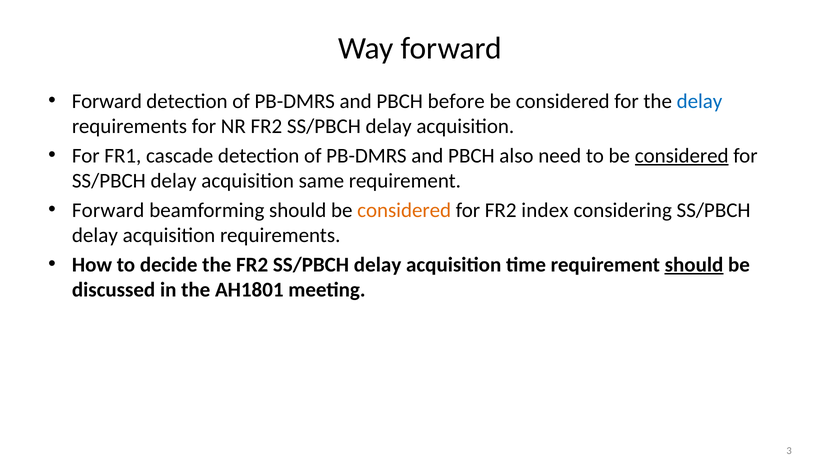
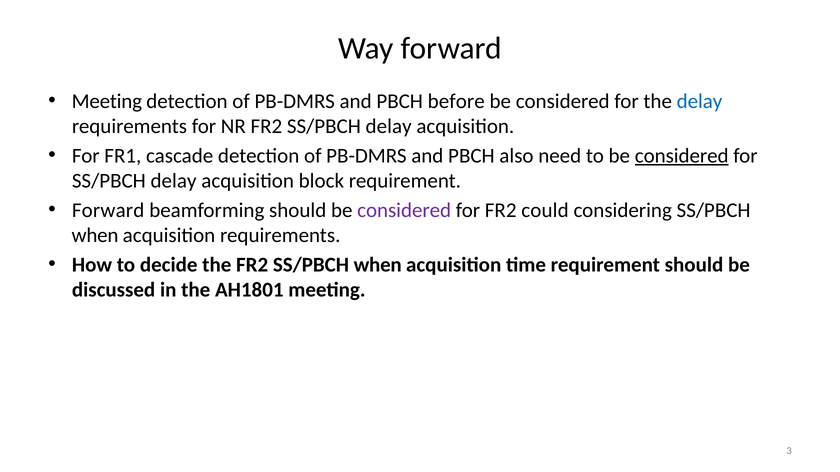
Forward: Forward -> Meeting (107, 101)
same: same -> block (321, 181)
considered colour: orange -> purple (404, 210)
index: index -> could (545, 210)
delay: delay -> when (95, 236)
the FR2 SS/PBCH delay: delay -> when (378, 265)
should underline: present -> none (694, 265)
